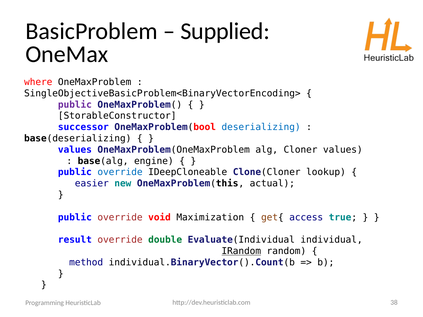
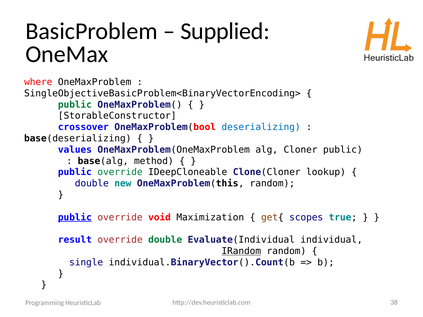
public colour: purple -> green (75, 105)
successor: successor -> crossover (83, 127)
Cloner values: values -> public (343, 150)
engine: engine -> method (154, 161)
override colour: blue -> green (120, 172)
easier: easier -> double (92, 184)
OneMaxProblem(this actual: actual -> random (272, 184)
public underline: none -> present (75, 217)
access: access -> scopes (306, 217)
method: method -> single (86, 263)
